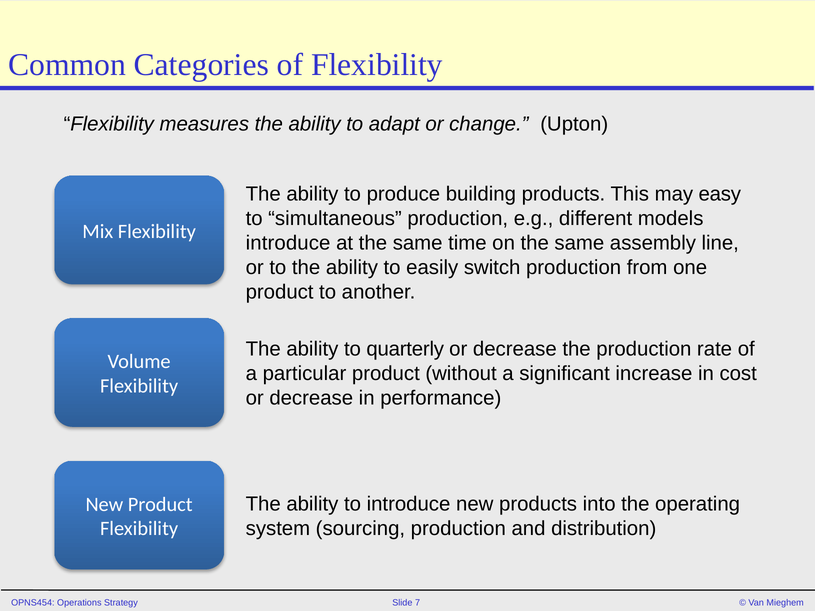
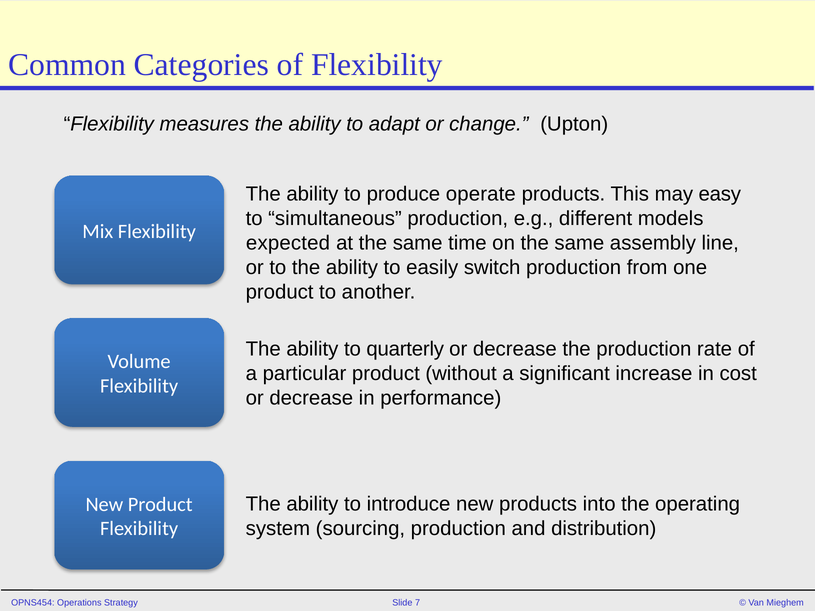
building: building -> operate (481, 194)
introduce: introduce -> expected (288, 243)
